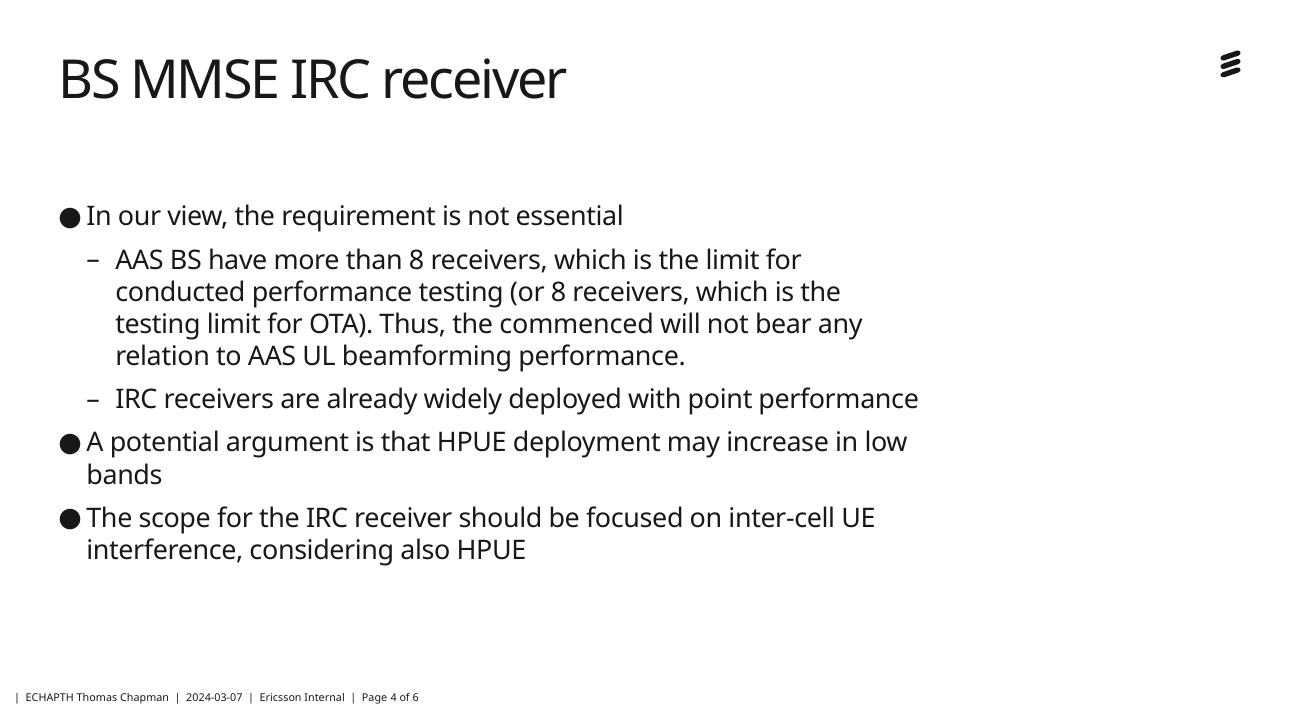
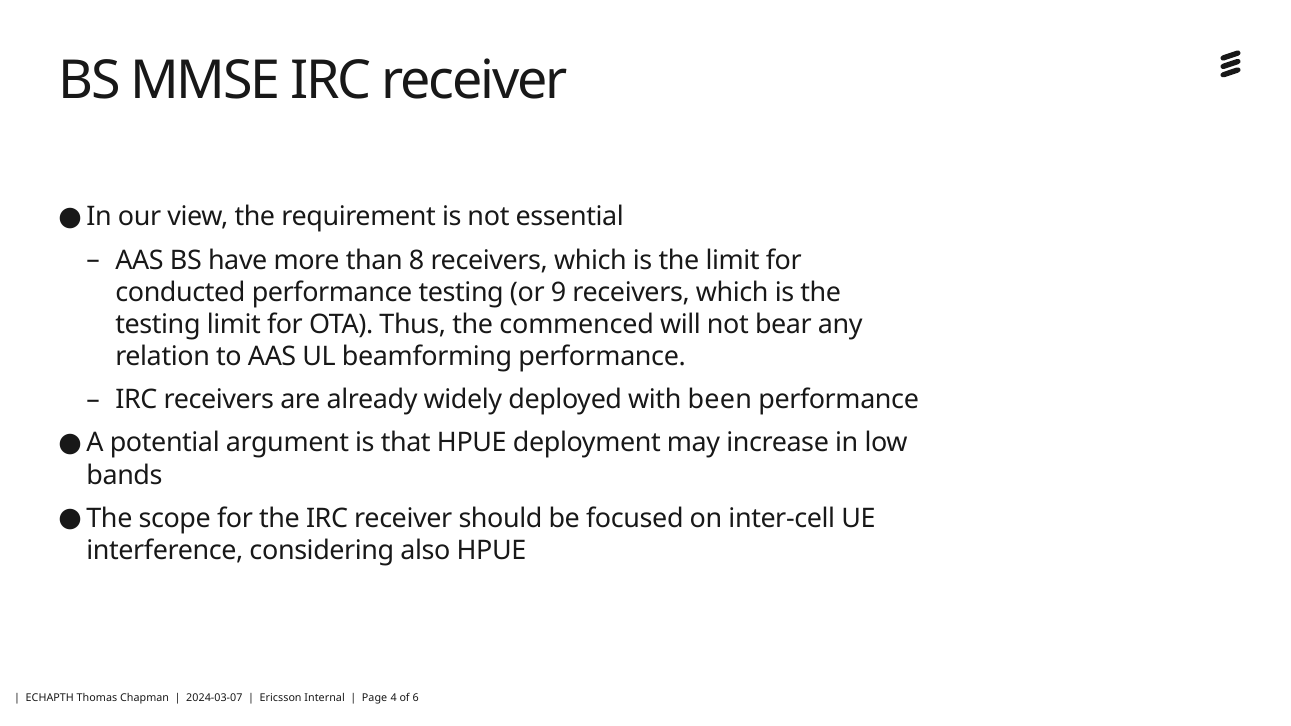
or 8: 8 -> 9 (558, 292)
point: point -> been (720, 400)
